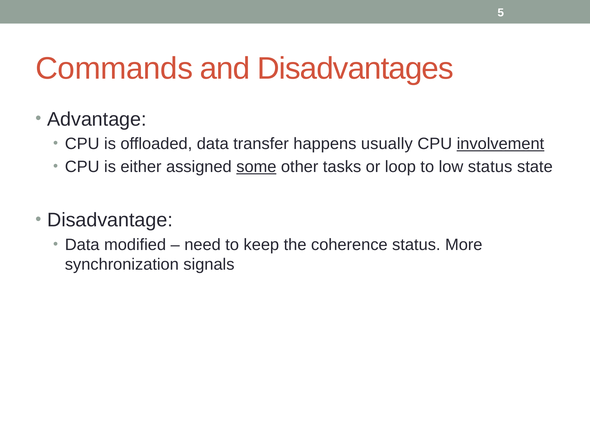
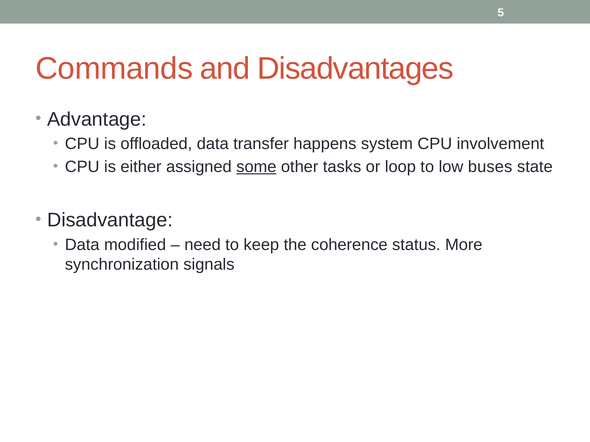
usually: usually -> system (387, 144)
involvement underline: present -> none (500, 144)
low status: status -> buses (490, 167)
